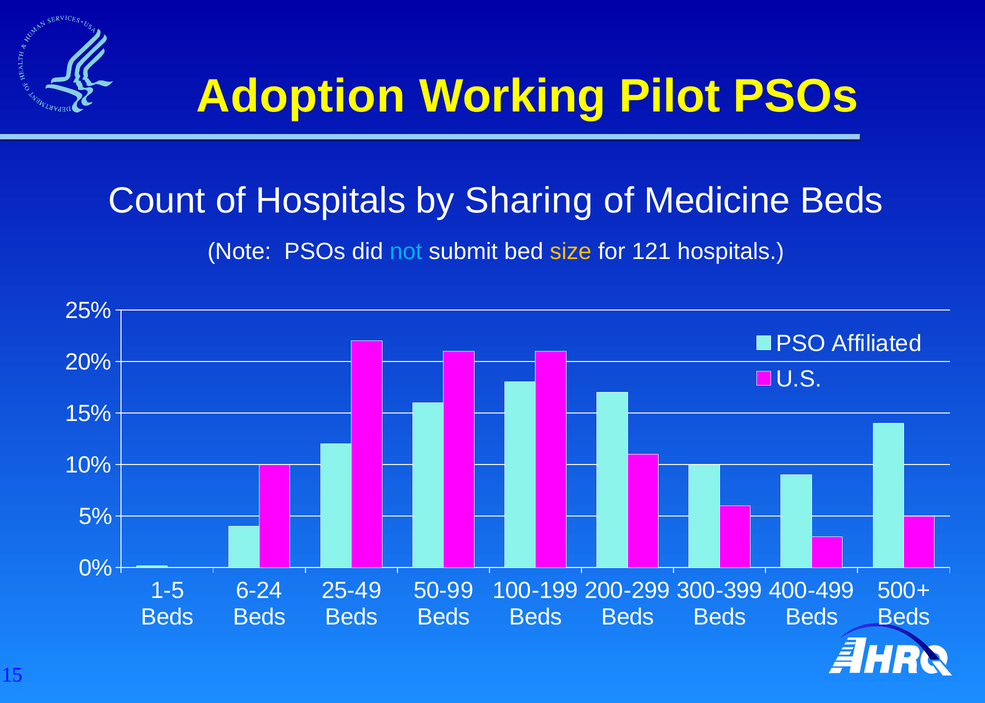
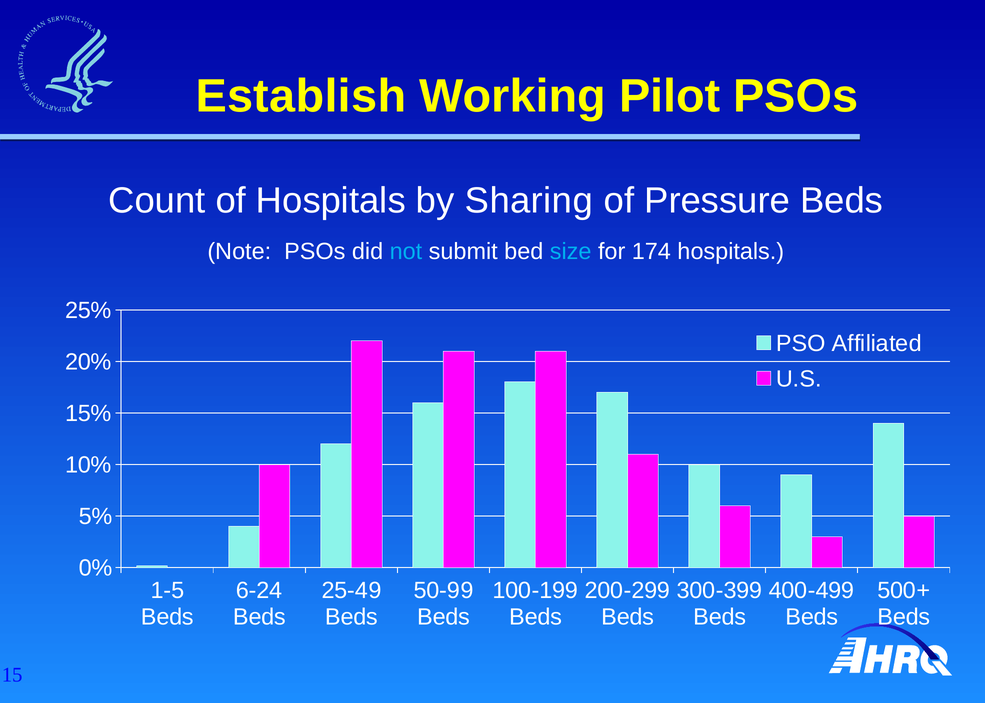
Adoption: Adoption -> Establish (301, 96)
Medicine: Medicine -> Pressure (717, 201)
size colour: yellow -> light blue (571, 252)
121: 121 -> 174 (651, 252)
